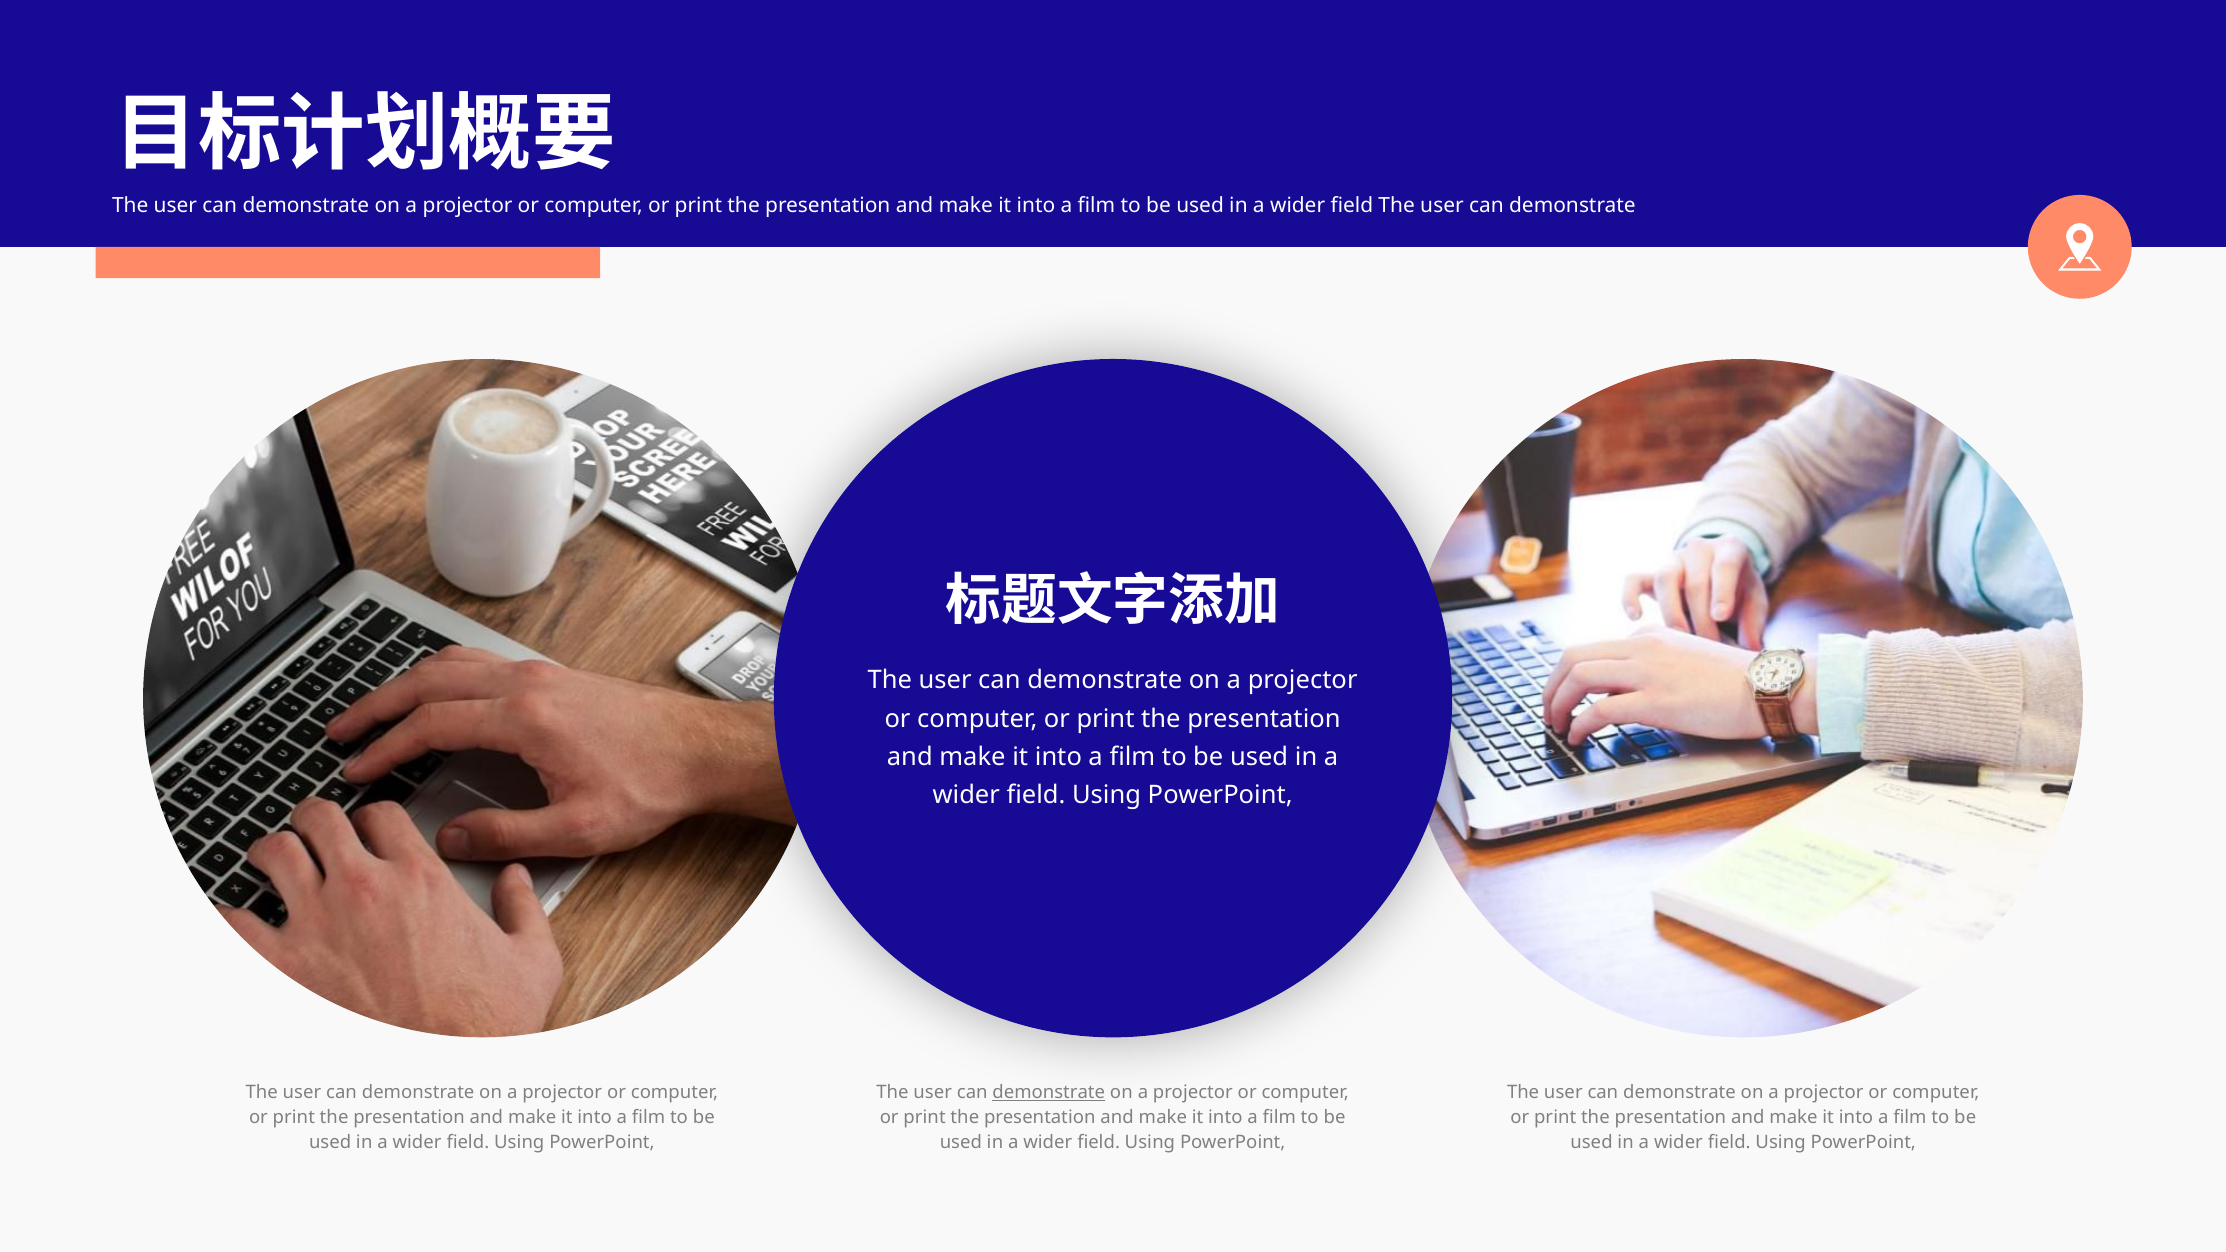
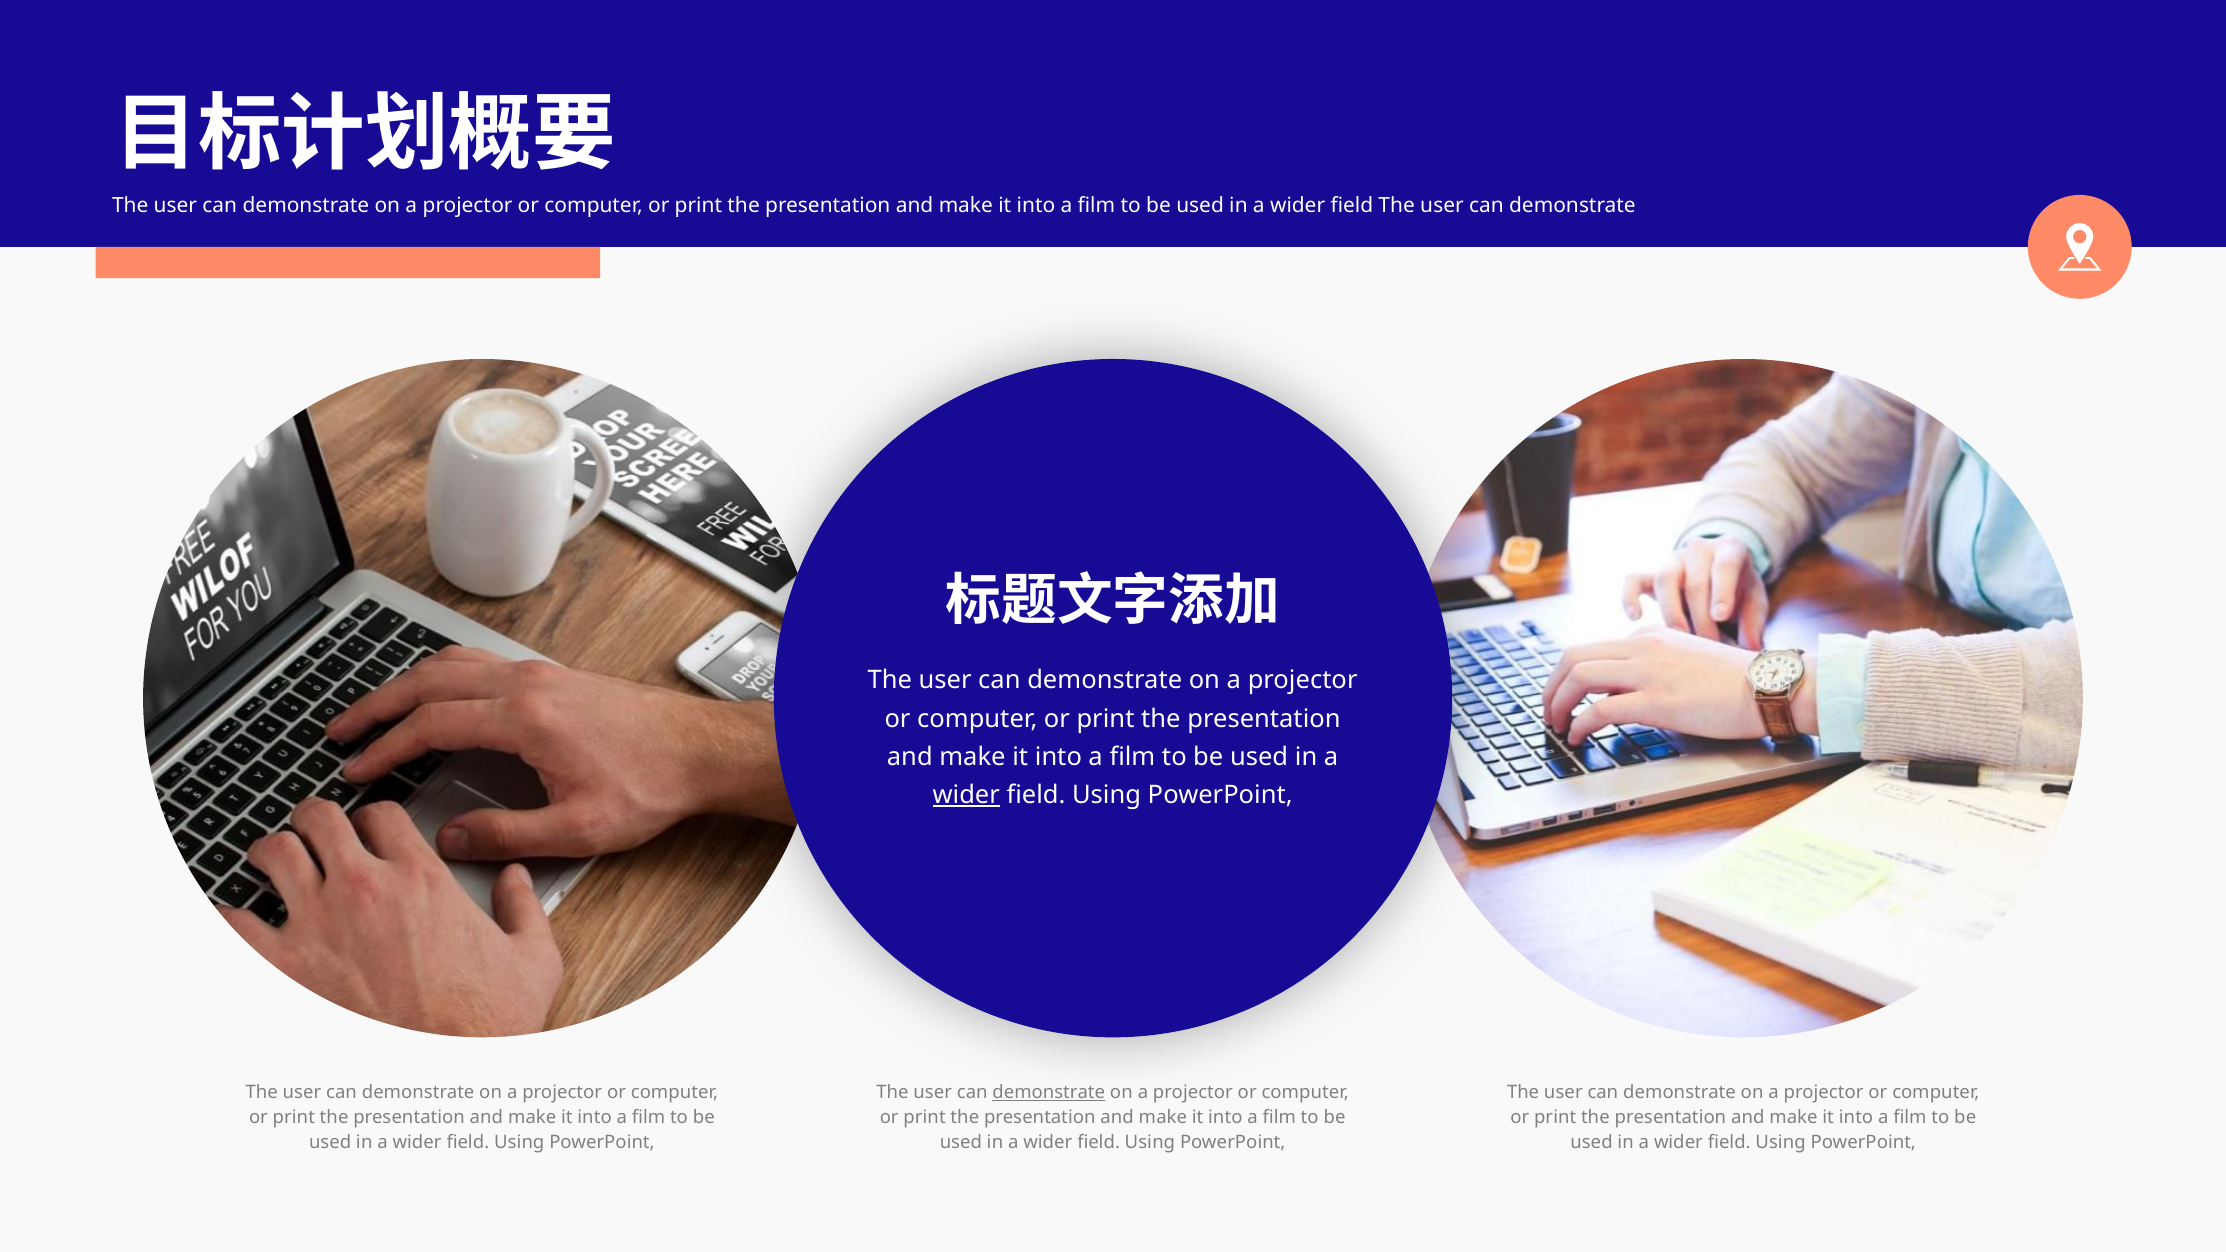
wider underline: none -> present (966, 795)
